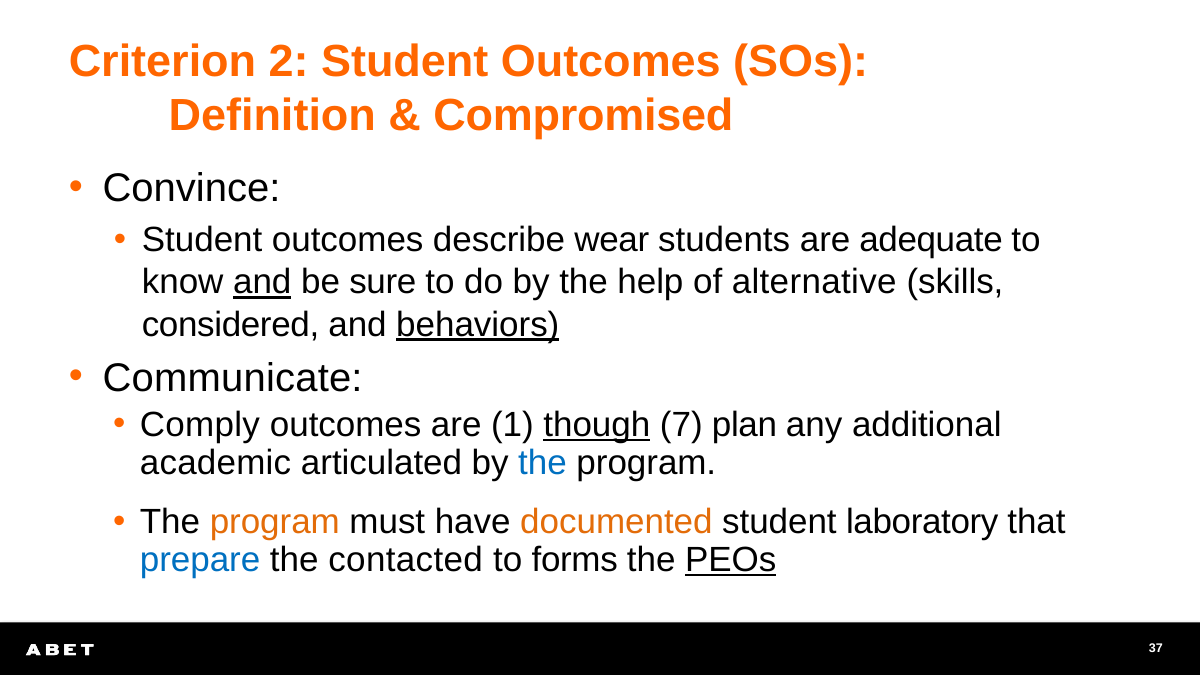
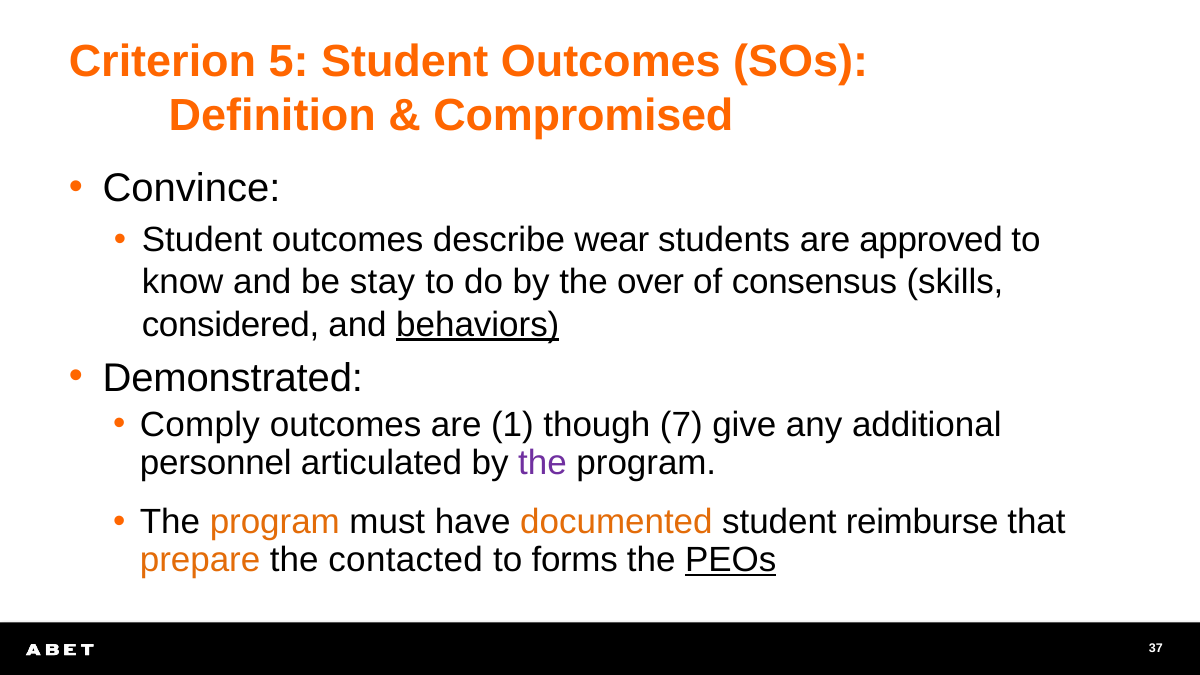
2: 2 -> 5 (289, 62)
adequate: adequate -> approved (931, 240)
and underline: present -> none (262, 282)
sure: sure -> stay (382, 282)
help: help -> over (651, 282)
alternative: alternative -> consensus (814, 282)
Communicate: Communicate -> Demonstrated (233, 378)
though underline: present -> none (597, 425)
plan: plan -> give (744, 425)
academic: academic -> personnel (216, 463)
the colour: blue -> purple (543, 463)
laboratory: laboratory -> reimburse (922, 522)
prepare colour: blue -> orange (200, 560)
